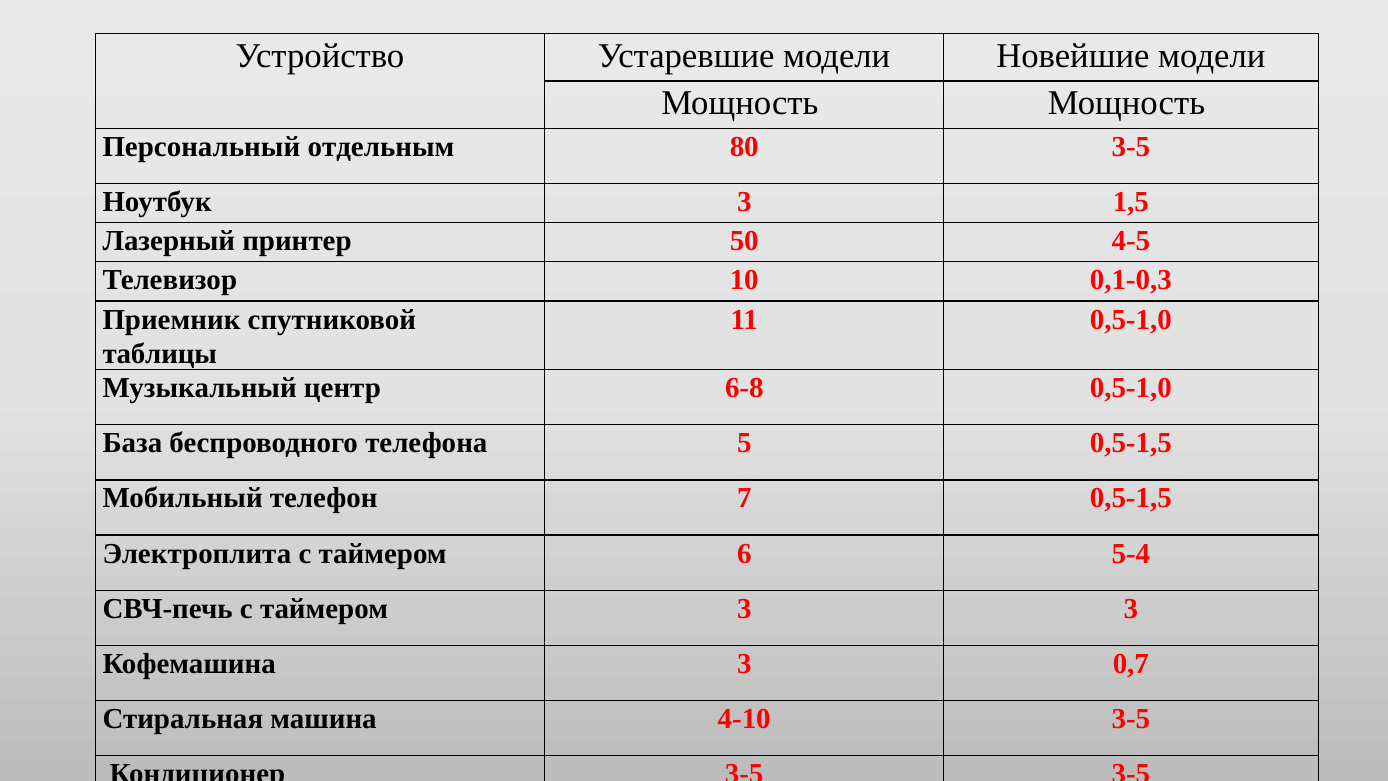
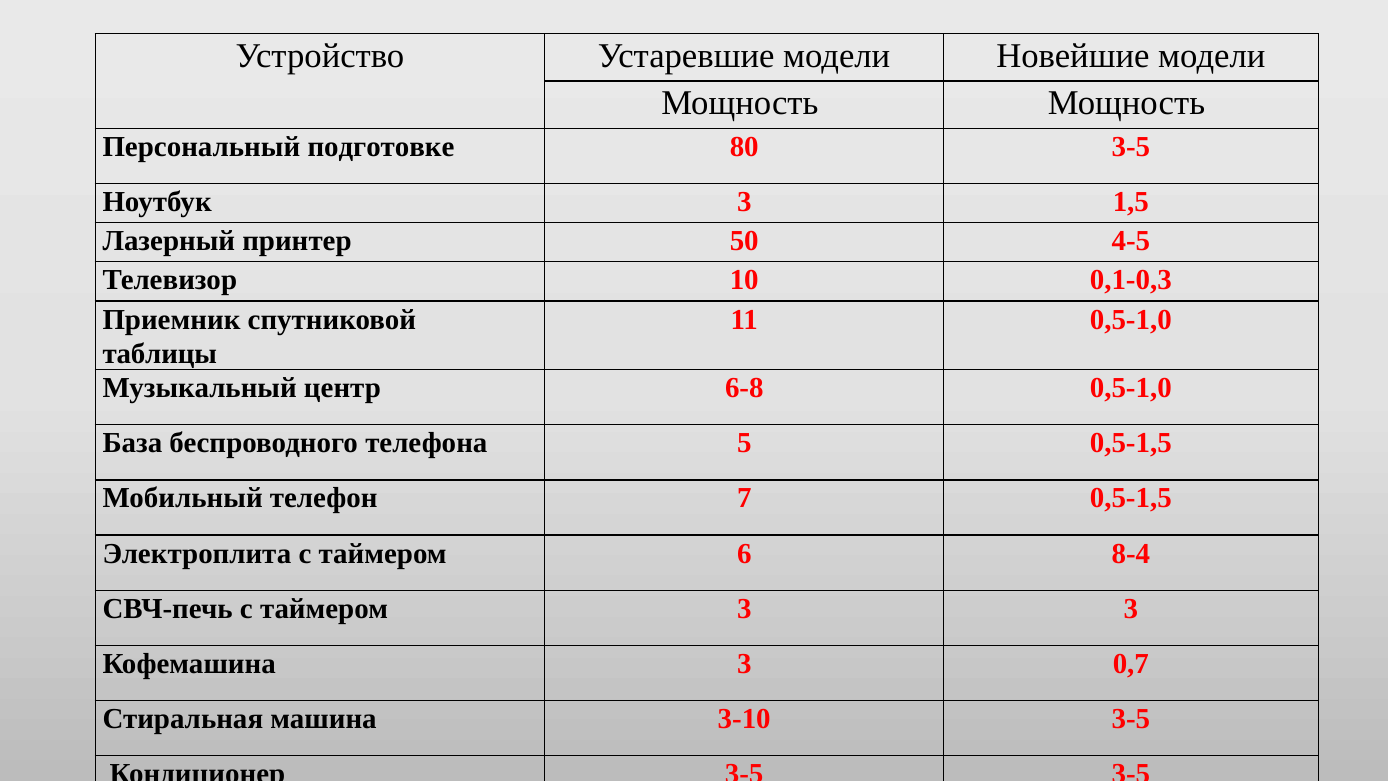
отдельным: отдельным -> подготовке (381, 147)
5-4: 5-4 -> 8-4 (1131, 553)
4-10: 4-10 -> 3-10 (744, 719)
